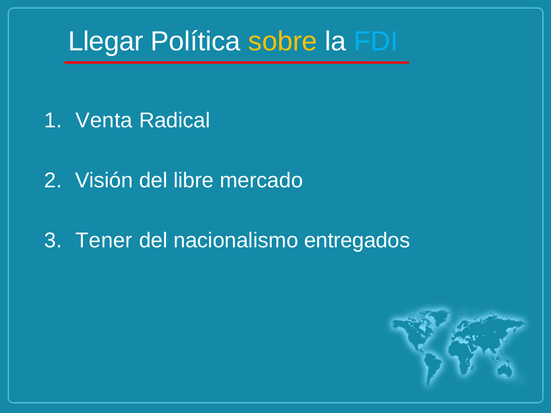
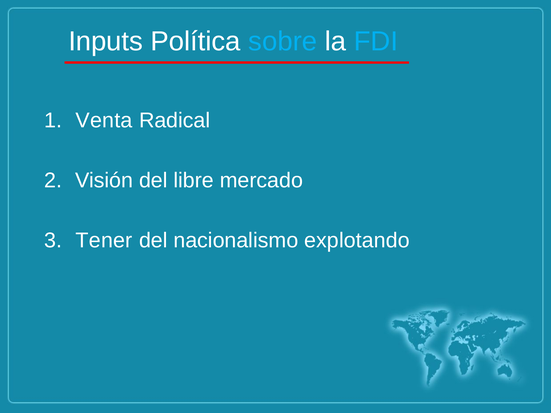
Llegar: Llegar -> Inputs (106, 42)
sobre colour: yellow -> light blue (283, 42)
entregados: entregados -> explotando (357, 241)
